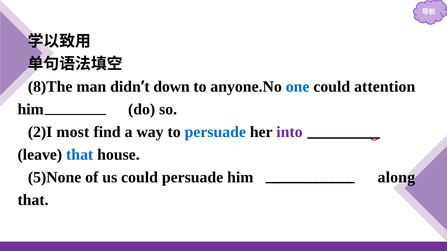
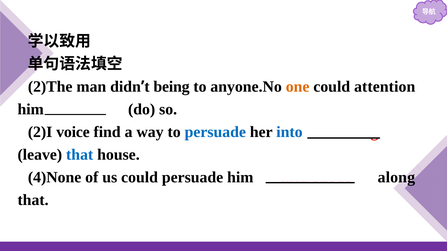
8)The: 8)The -> 2)The (50, 87)
down: down -> being (172, 87)
one colour: blue -> orange (298, 87)
most: most -> voice (73, 132)
into colour: purple -> blue (289, 132)
5)None: 5)None -> 4)None (55, 177)
